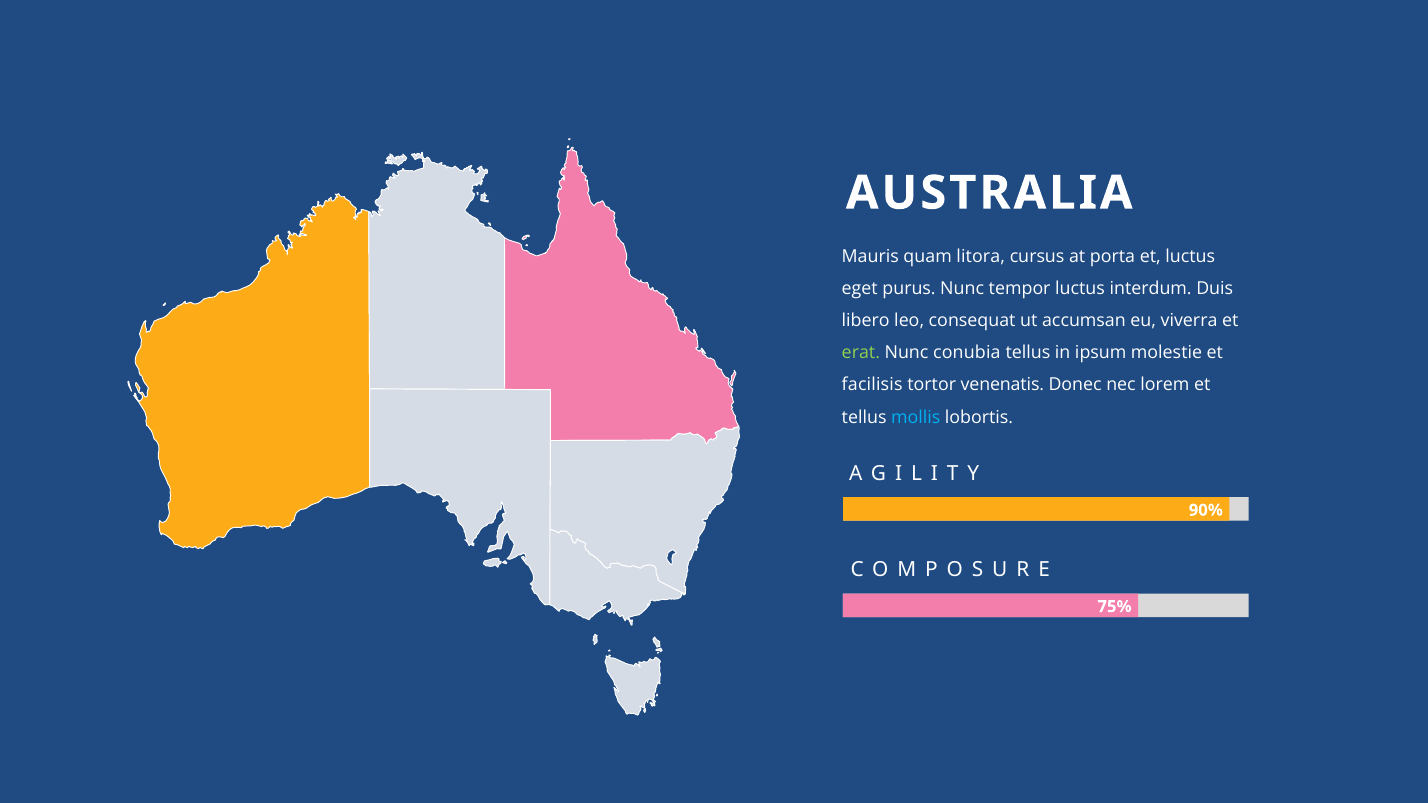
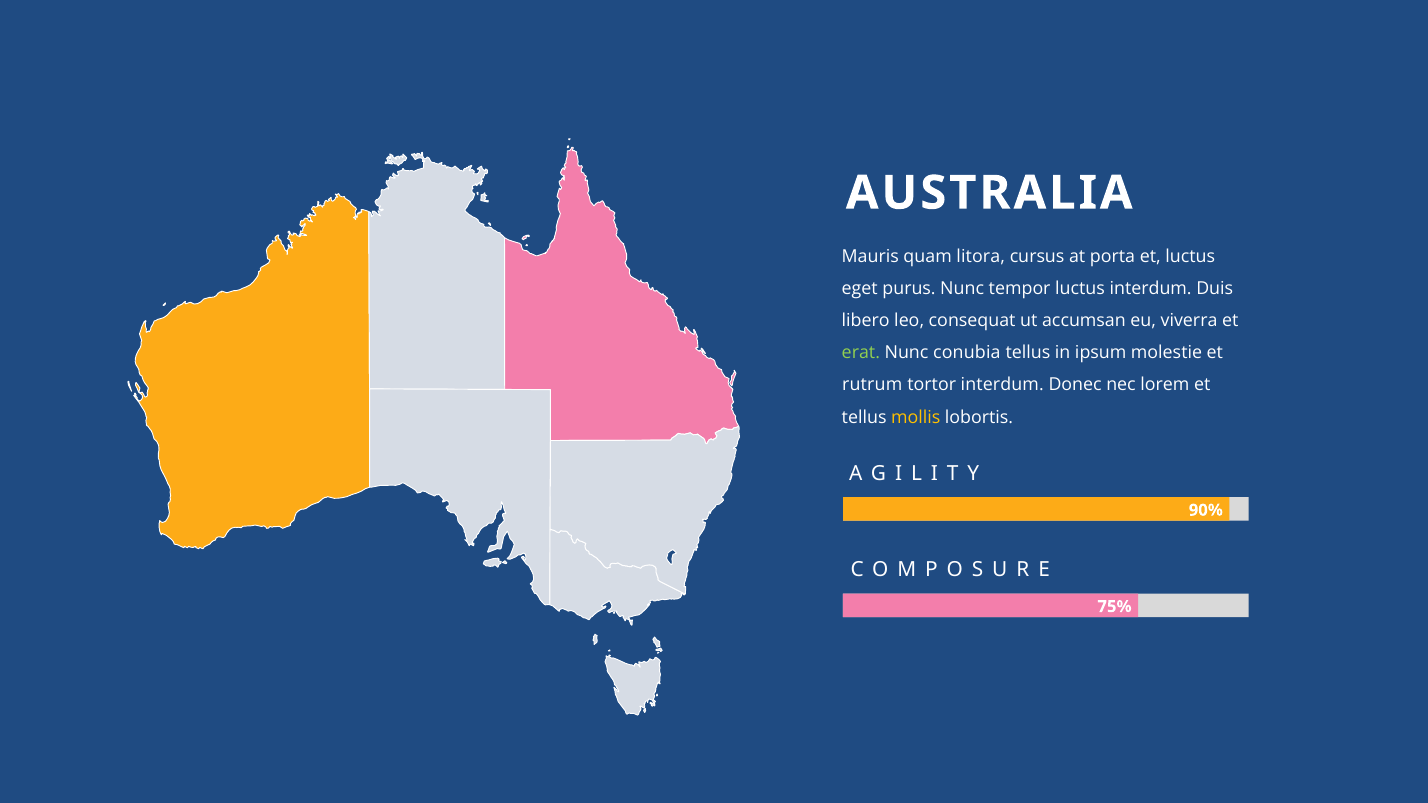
facilisis: facilisis -> rutrum (872, 385)
tortor venenatis: venenatis -> interdum (1002, 385)
mollis colour: light blue -> yellow (916, 417)
